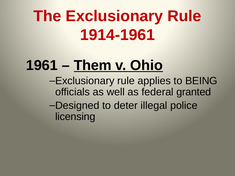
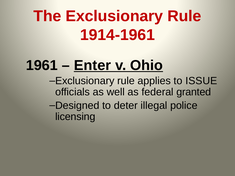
Them: Them -> Enter (92, 65)
BEING: BEING -> ISSUE (201, 81)
